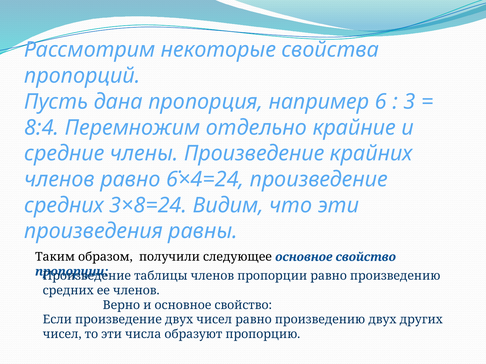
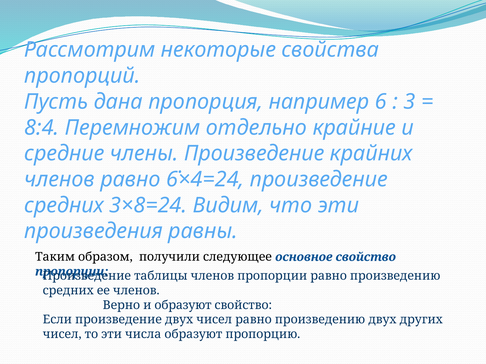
и основное: основное -> образуют (183, 305)
